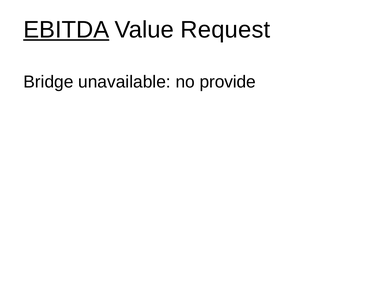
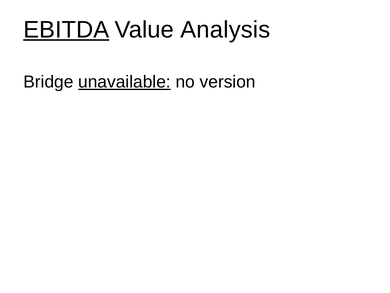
Request: Request -> Analysis (225, 30)
unavailable underline: none -> present (124, 82)
provide: provide -> version (228, 82)
